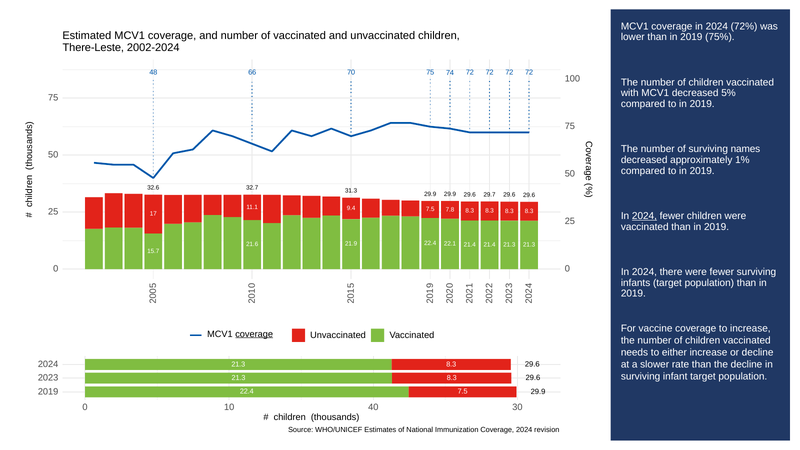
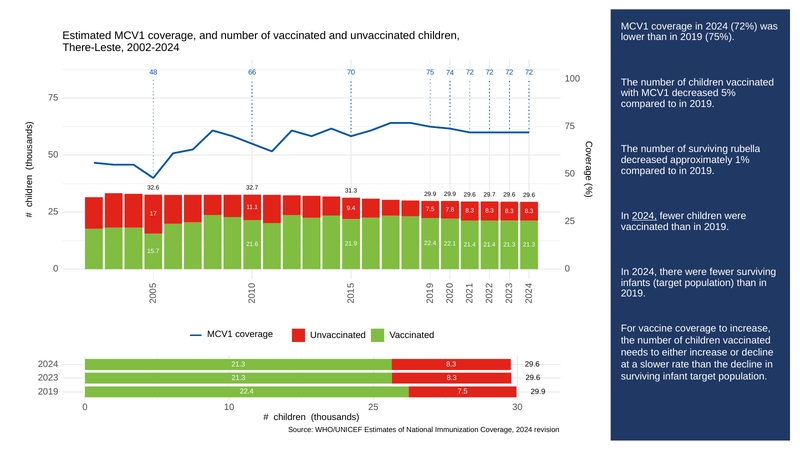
names: names -> rubella (745, 149)
coverage underline: present -> none (254, 334)
10 40: 40 -> 25 (373, 407)
